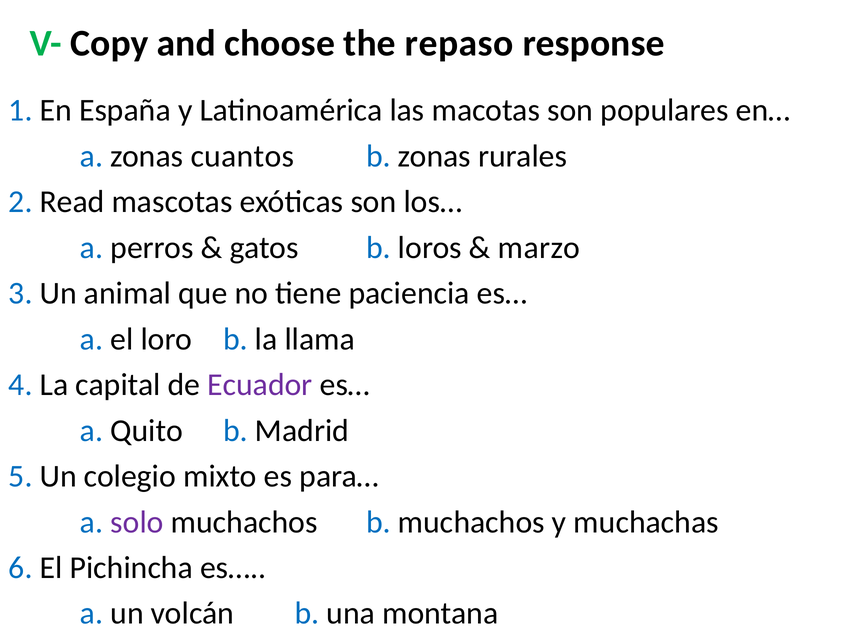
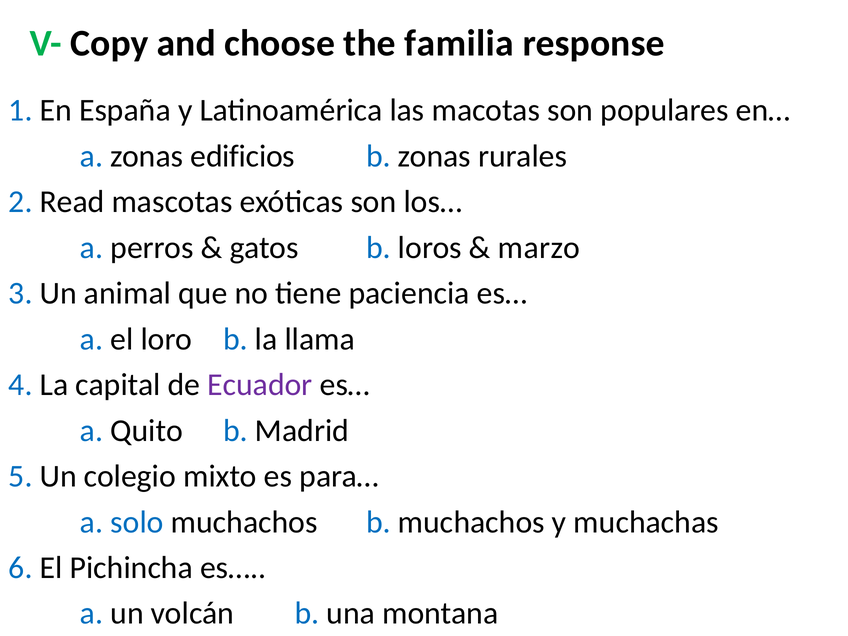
repaso: repaso -> familia (459, 44)
cuantos: cuantos -> edificios (243, 156)
solo colour: purple -> blue (137, 522)
